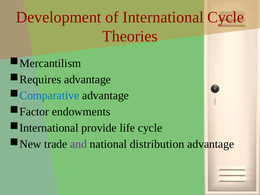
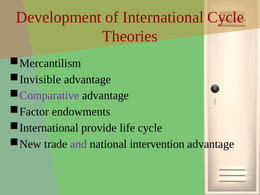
Requires: Requires -> Invisible (40, 79)
Comparative colour: blue -> purple (49, 96)
distribution: distribution -> intervention (157, 144)
